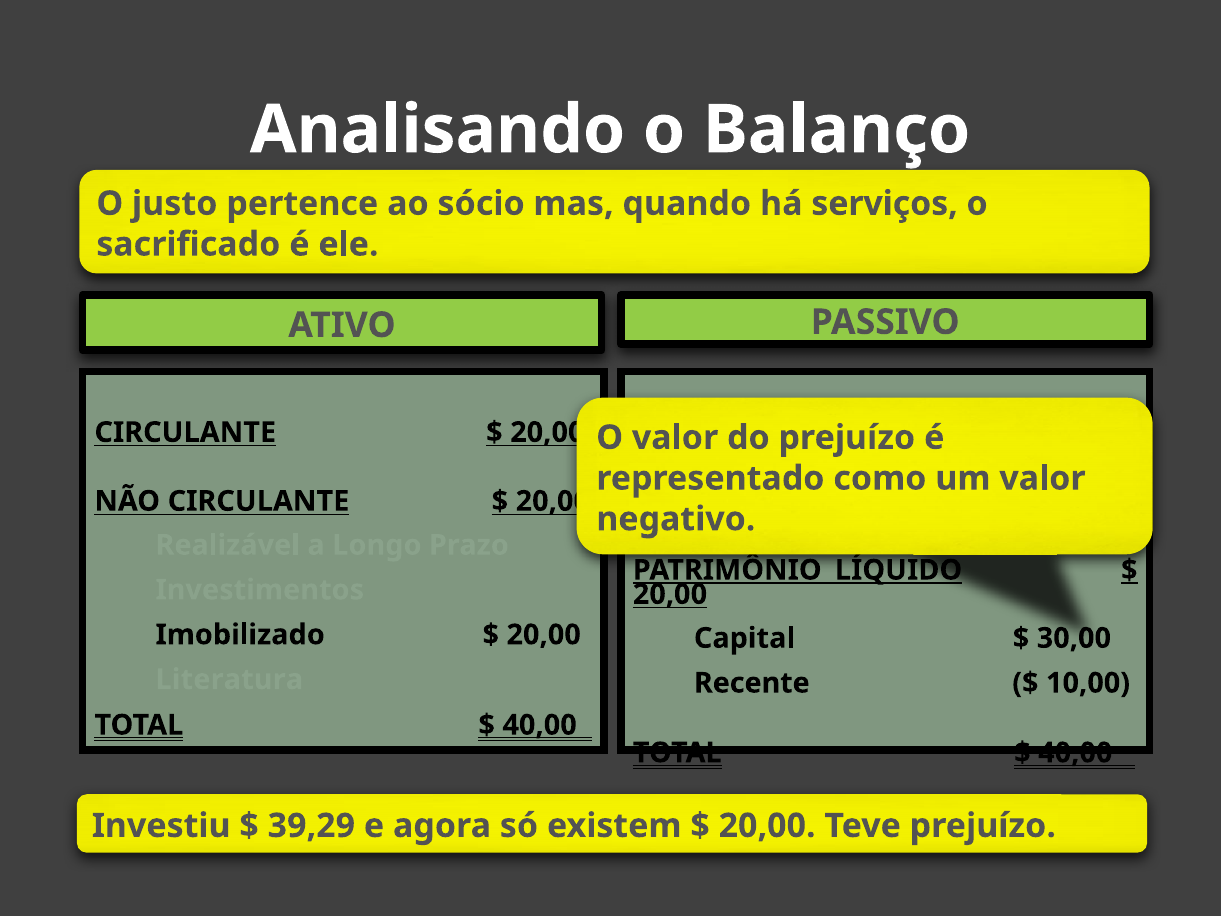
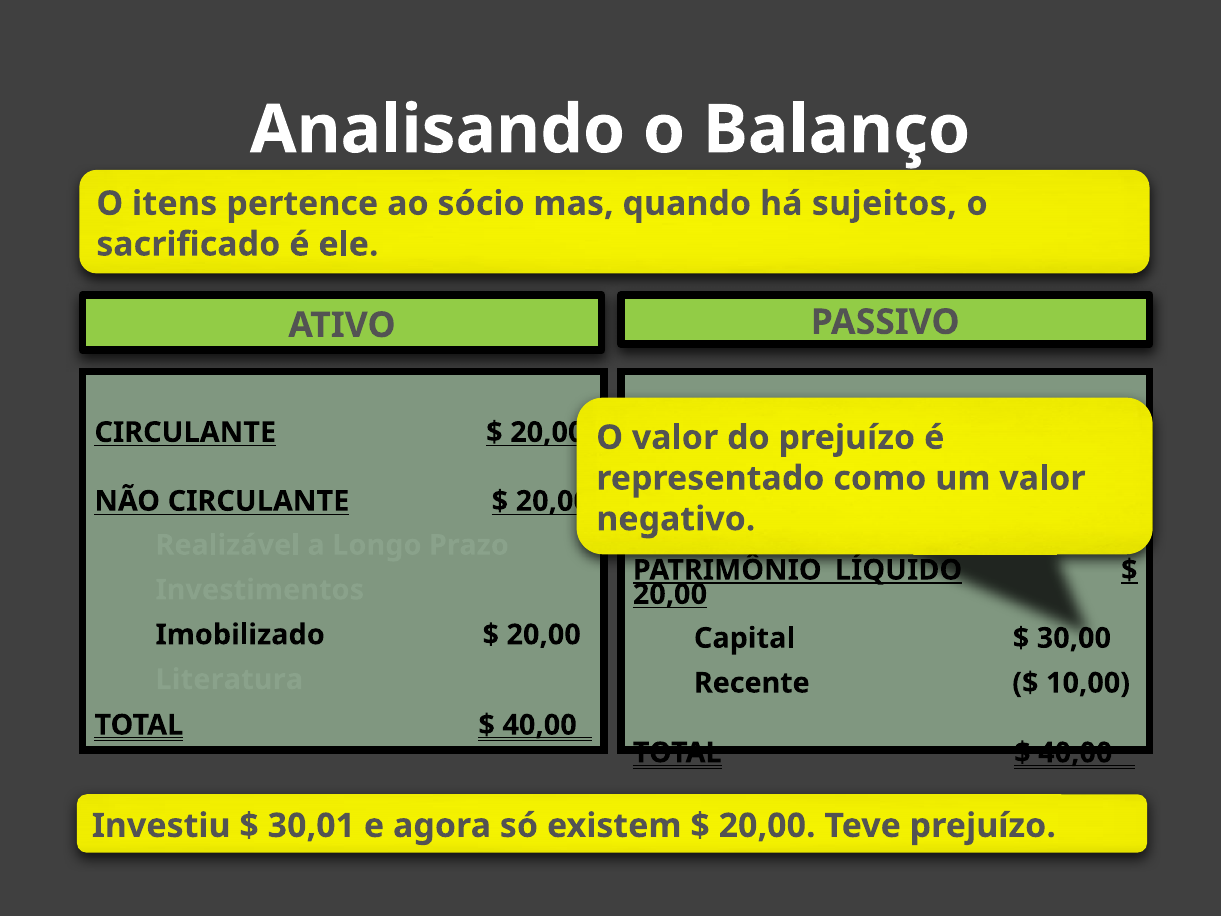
justo: justo -> itens (175, 204)
serviços: serviços -> sujeitos (884, 204)
39,29: 39,29 -> 30,01 (311, 826)
